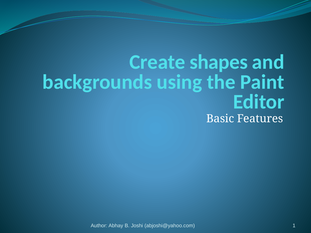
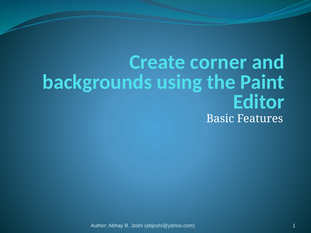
shapes: shapes -> corner (218, 62)
